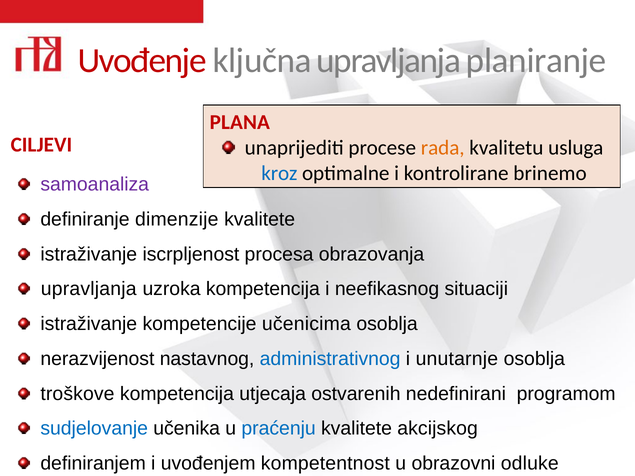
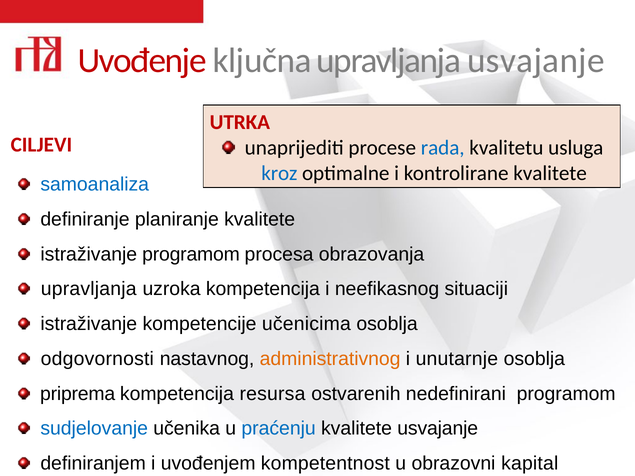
upravljanja planiranje: planiranje -> usvajanje (536, 61)
PLANA: PLANA -> UTRKA (240, 122)
rada colour: orange -> blue (443, 148)
kontrolirane brinemo: brinemo -> kvalitete (550, 173)
samoanaliza colour: purple -> blue (95, 185)
dimenzije: dimenzije -> planiranje (177, 219)
istraživanje iscrpljenost: iscrpljenost -> programom (191, 254)
nerazvijenost: nerazvijenost -> odgovornosti (97, 359)
administrativnog colour: blue -> orange (330, 359)
troškove: troškove -> priprema (78, 394)
utjecaja: utjecaja -> resursa (272, 394)
kvalitete akcijskog: akcijskog -> usvajanje (438, 429)
odluke: odluke -> kapital (530, 464)
